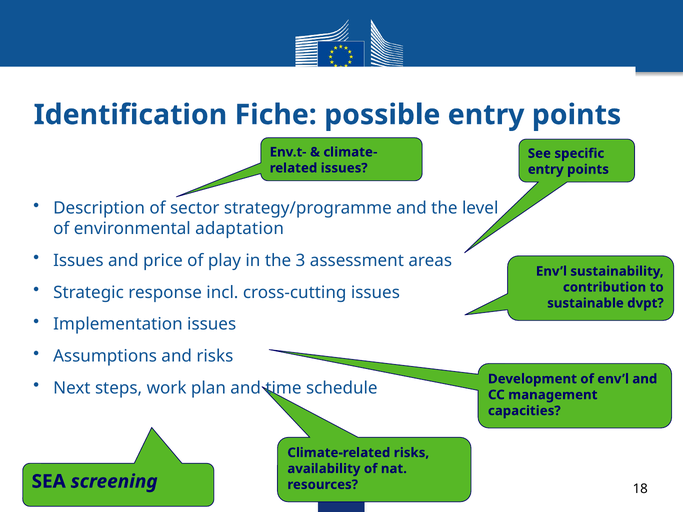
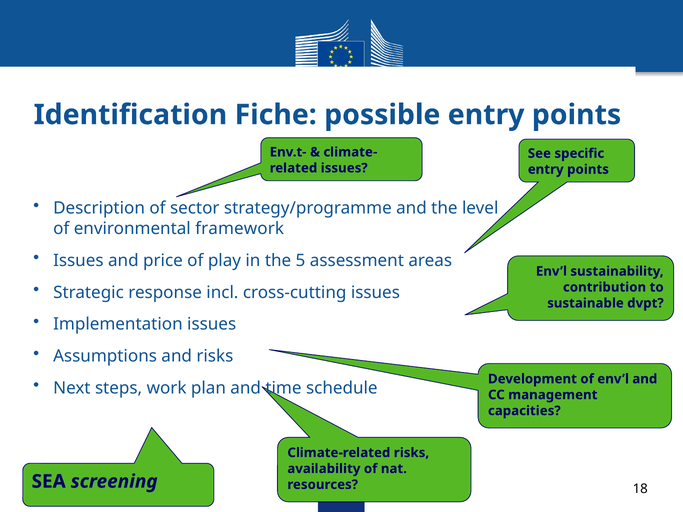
adaptation: adaptation -> framework (240, 229)
3: 3 -> 5 (301, 261)
